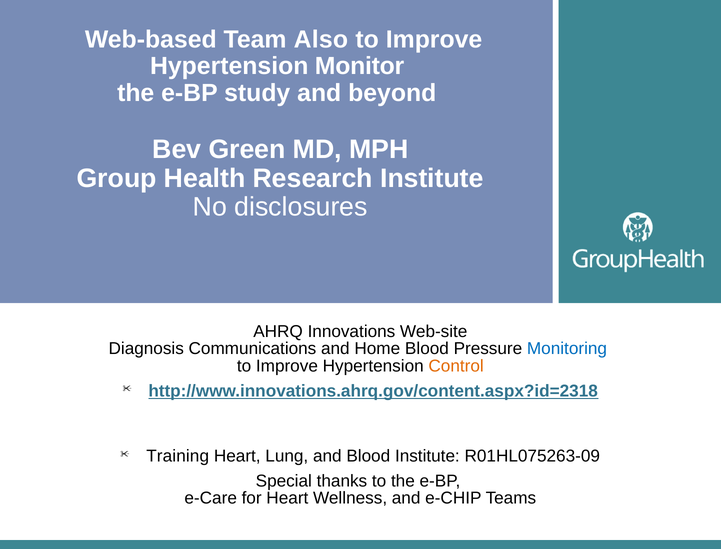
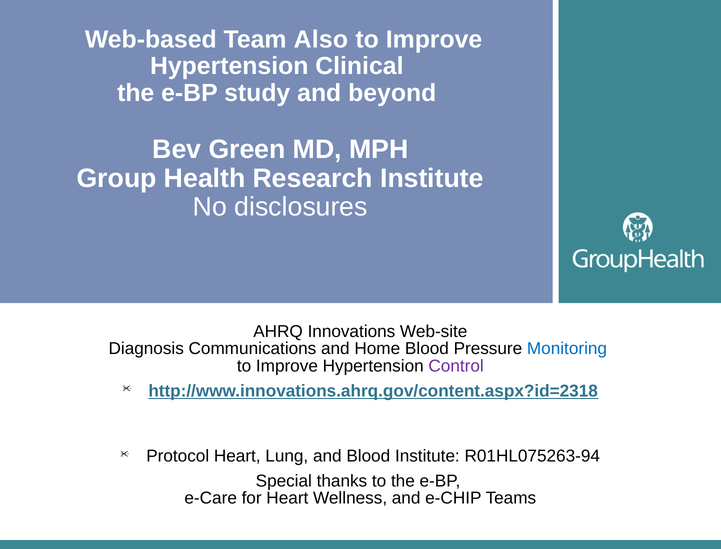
Monitor: Monitor -> Clinical (359, 66)
Control colour: orange -> purple (456, 366)
Training: Training -> Protocol (178, 456)
R01HL075263-09: R01HL075263-09 -> R01HL075263-94 (532, 456)
